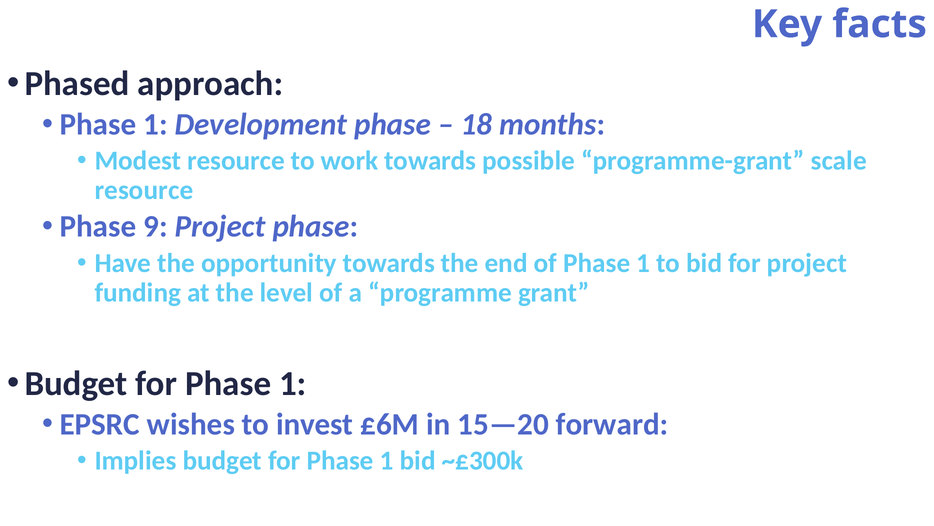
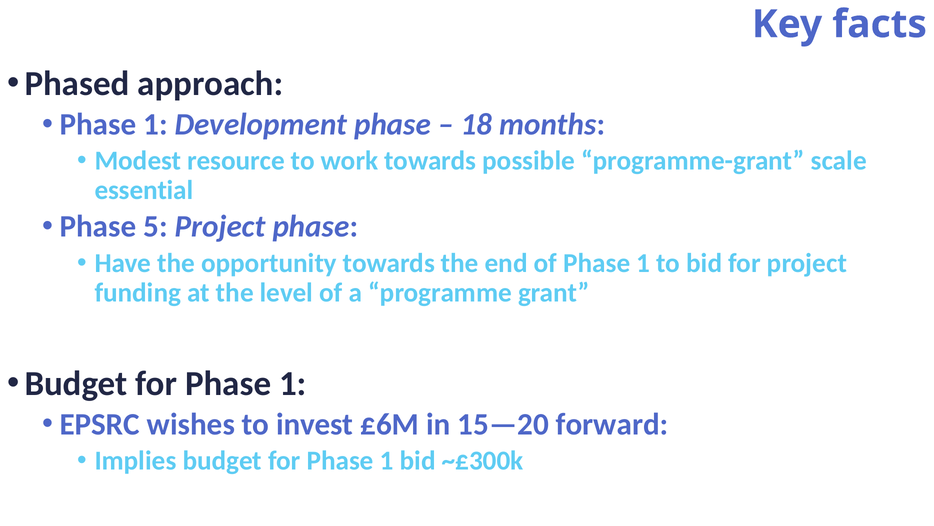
resource: resource -> essential (144, 190)
9: 9 -> 5 (155, 226)
